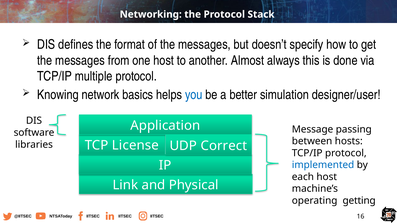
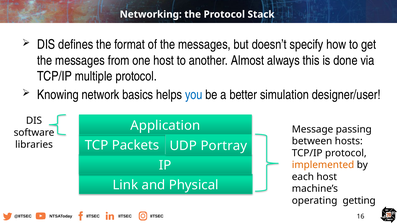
License: License -> Packets (135, 146)
Correct: Correct -> Portray (224, 146)
implemented colour: blue -> orange (323, 165)
